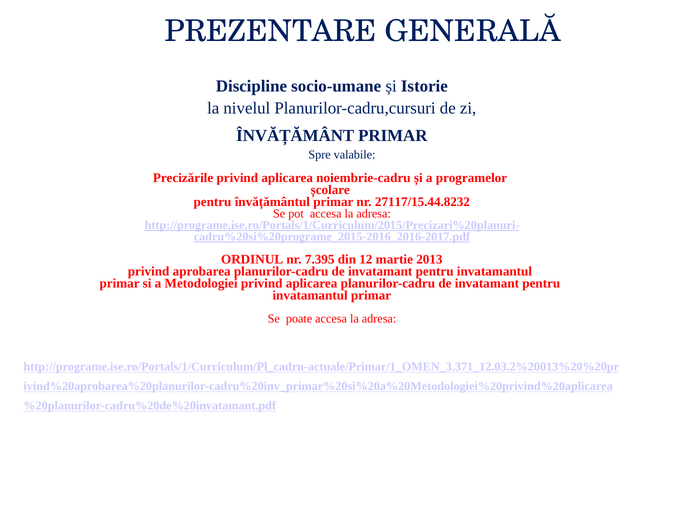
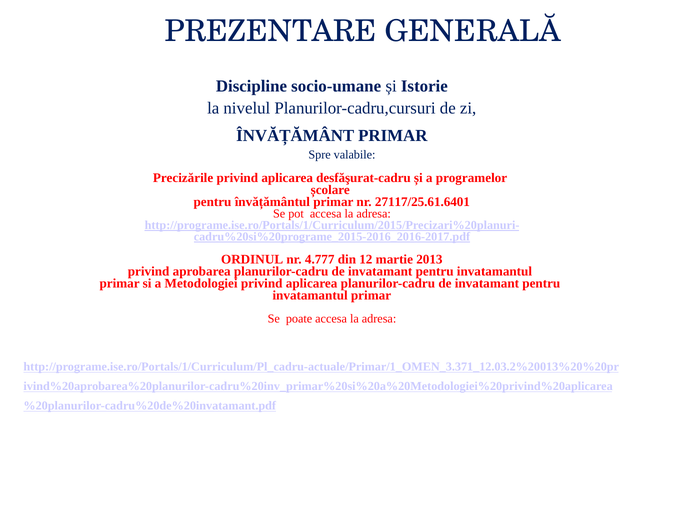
noiembrie-cadru: noiembrie-cadru -> desfăşurat-cadru (363, 178)
27117/15.44.8232: 27117/15.44.8232 -> 27117/25.61.6401 (422, 202)
7.395: 7.395 -> 4.777 (320, 260)
